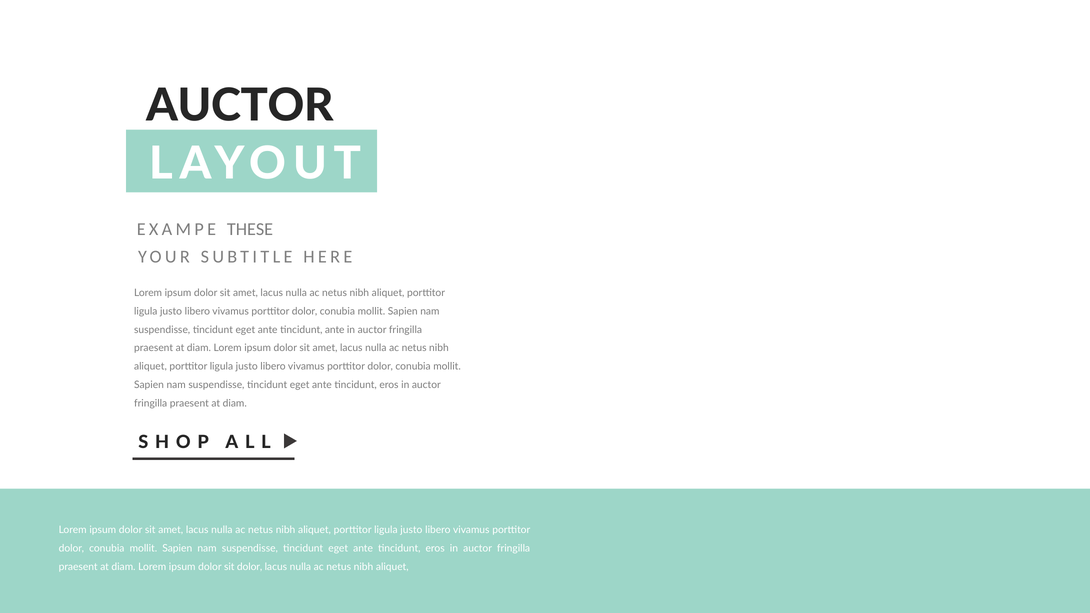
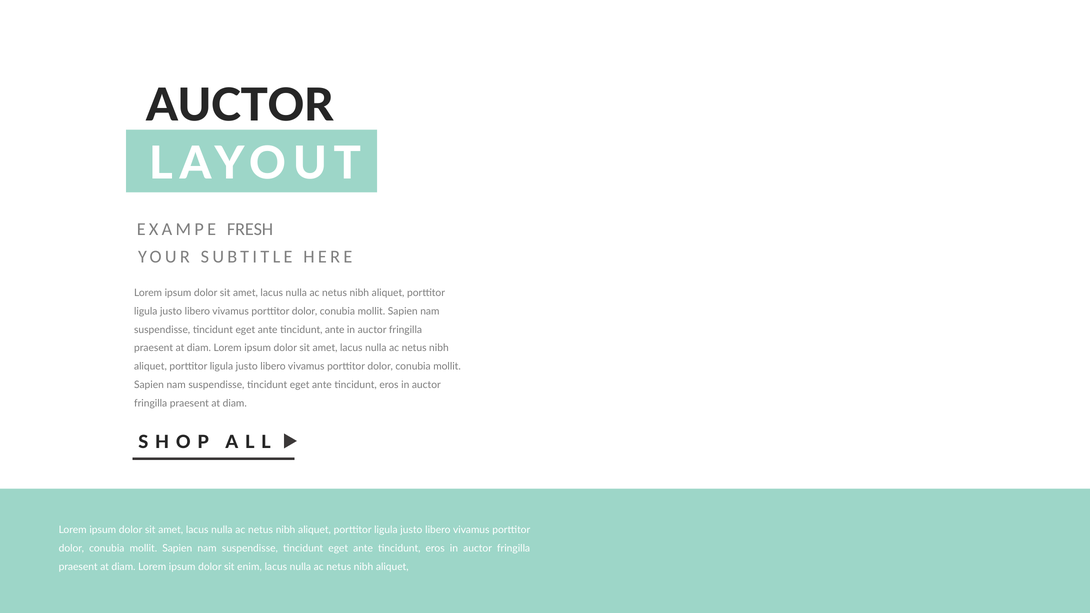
THESE: THESE -> FRESH (250, 229)
sit dolor: dolor -> enim (250, 567)
